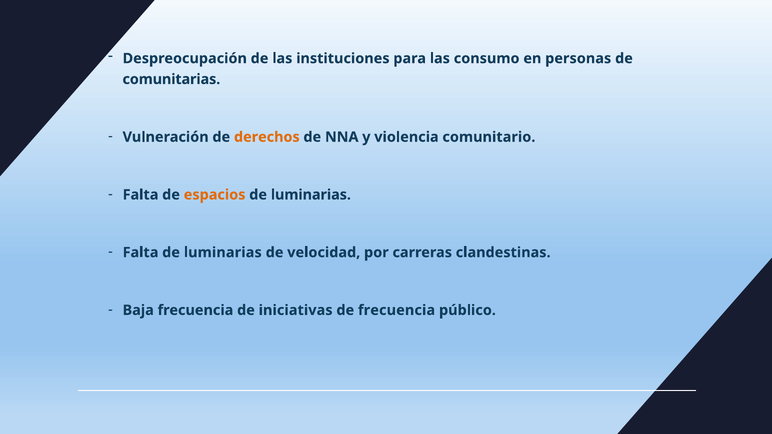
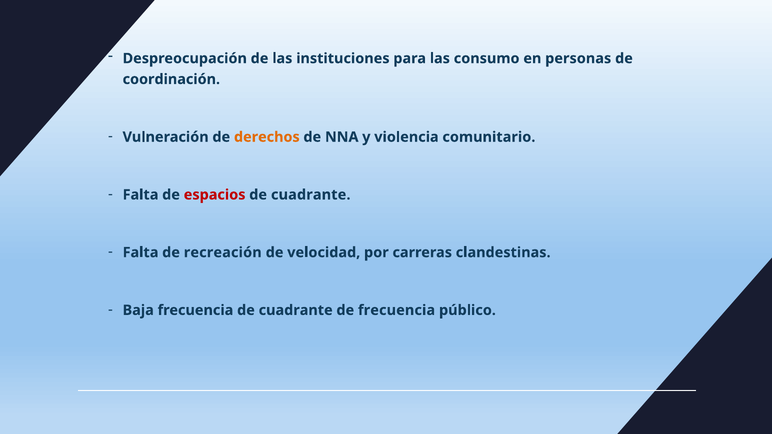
comunitarias: comunitarias -> coordinación (171, 79)
espacios colour: orange -> red (215, 195)
luminarias: luminarias -> cuadrante (311, 195)
Falta de luminarias: luminarias -> recreación (223, 253)
frecuencia de iniciativas: iniciativas -> cuadrante (296, 310)
